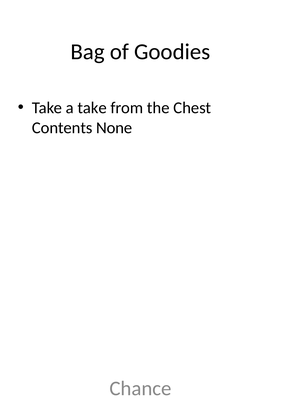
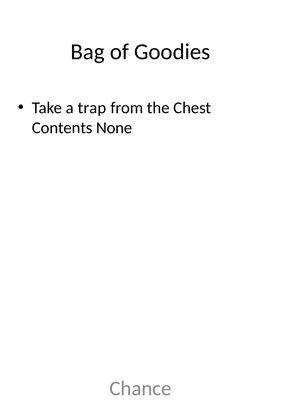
a take: take -> trap (92, 108)
